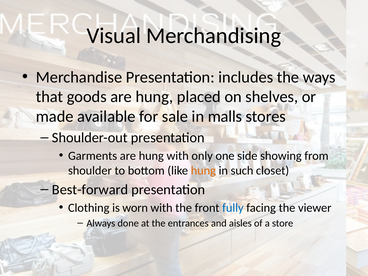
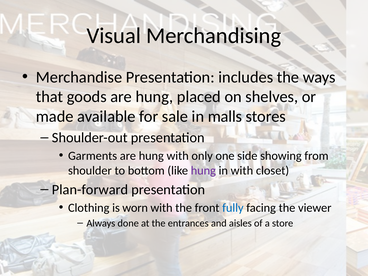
hung colour: orange -> purple (203, 171)
in such: such -> with (242, 171)
Best-forward: Best-forward -> Plan-forward (90, 190)
